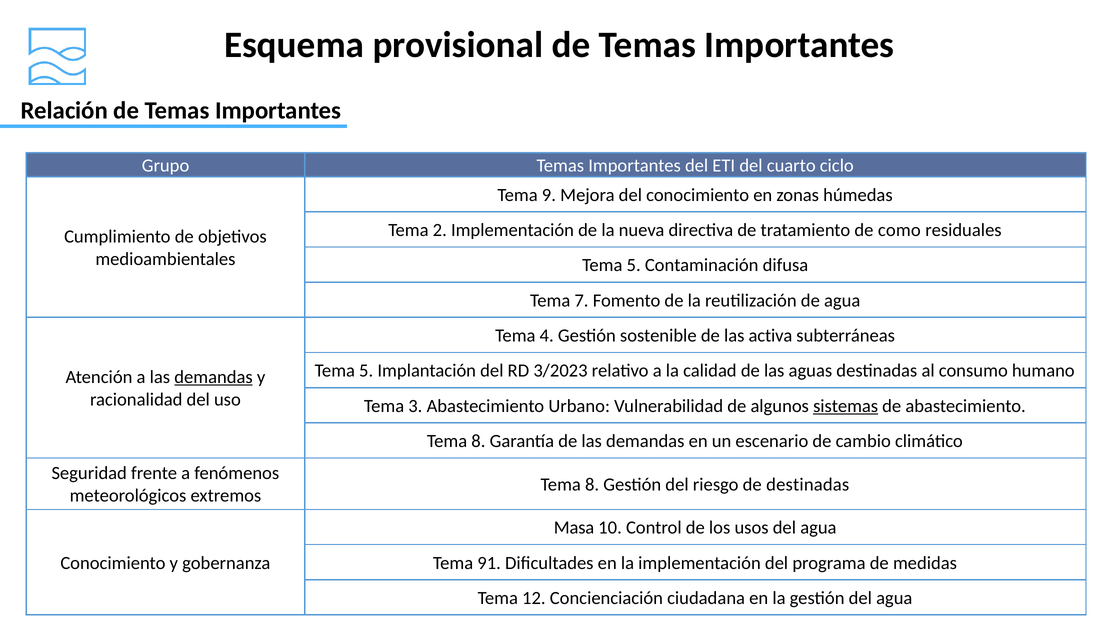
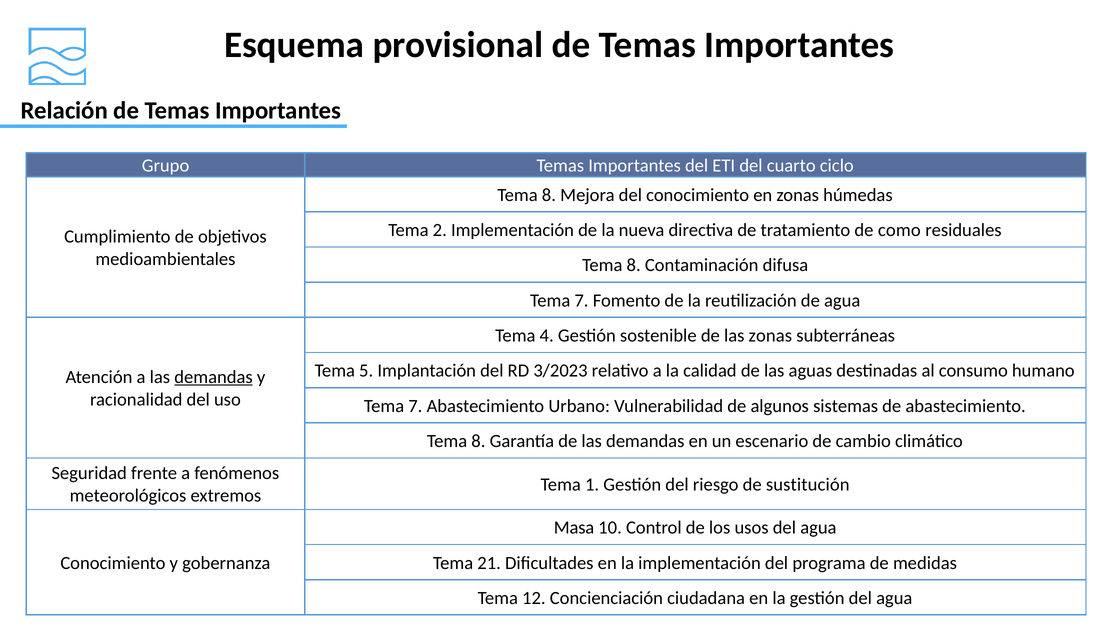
9: 9 -> 8 (549, 195)
5: 5 -> 8 (634, 265)
las activa: activa -> zonas (770, 336)
3: 3 -> 7 (415, 406)
sistemas underline: present -> none (846, 406)
8: 8 -> 1 (592, 484)
de destinadas: destinadas -> sustitución (808, 484)
91: 91 -> 21 (489, 563)
